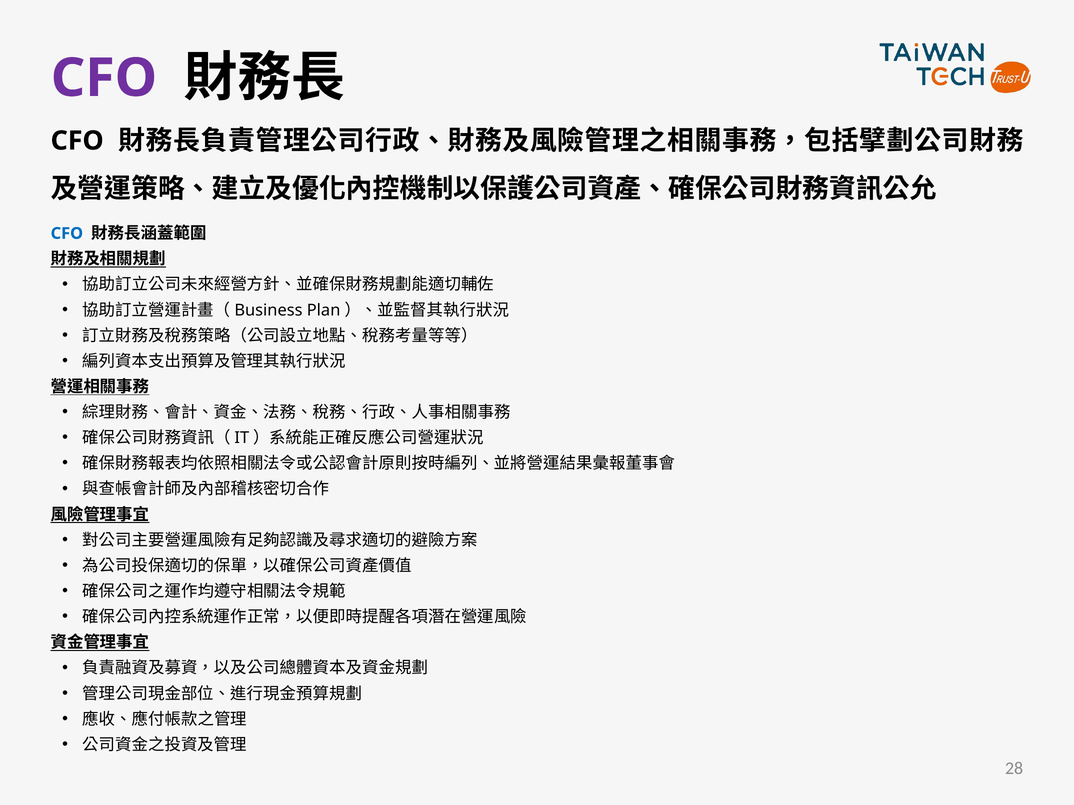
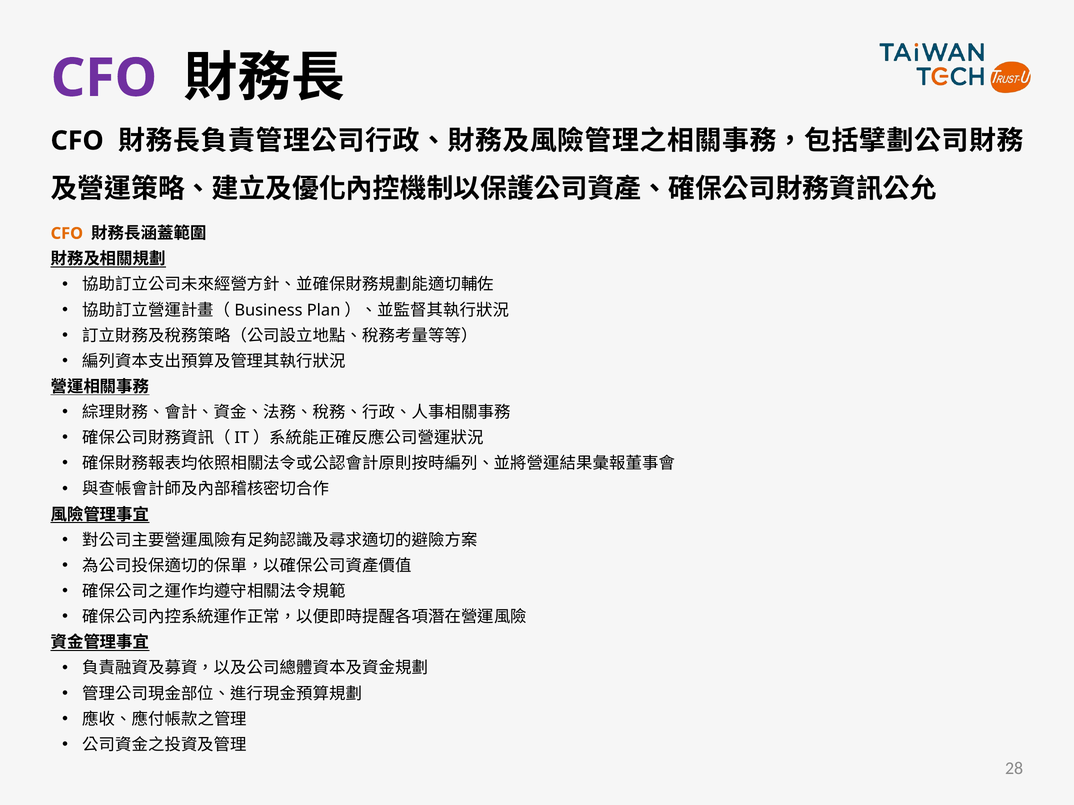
CFO colour: blue -> orange (67, 234)
